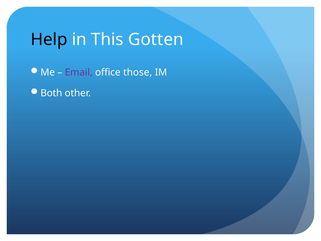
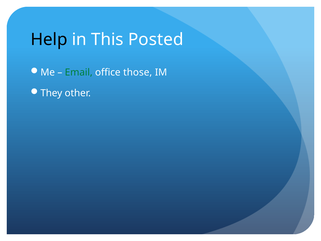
Gotten: Gotten -> Posted (156, 39)
Email colour: purple -> green (79, 72)
Both: Both -> They (51, 93)
